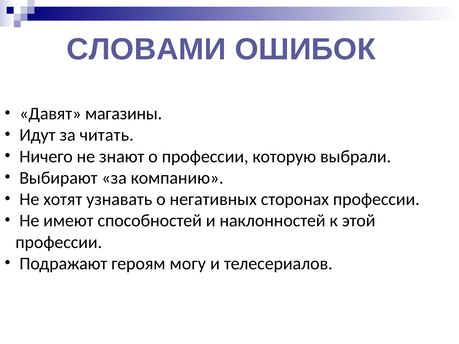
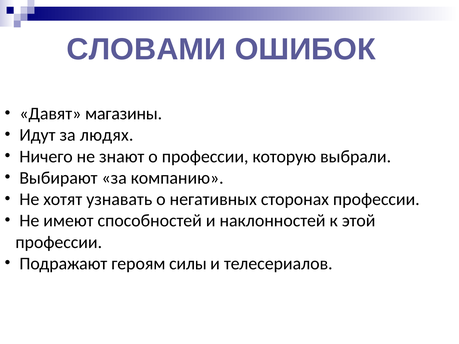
читать: читать -> людях (107, 135)
могу: могу -> силы (188, 264)
